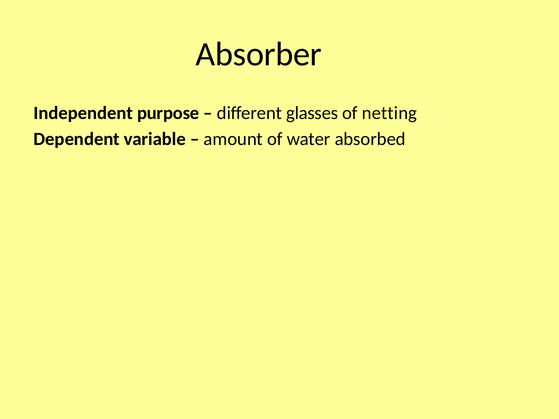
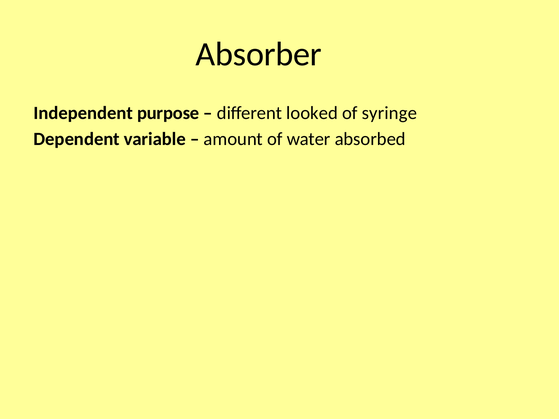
glasses: glasses -> looked (312, 113)
netting: netting -> syringe (389, 113)
